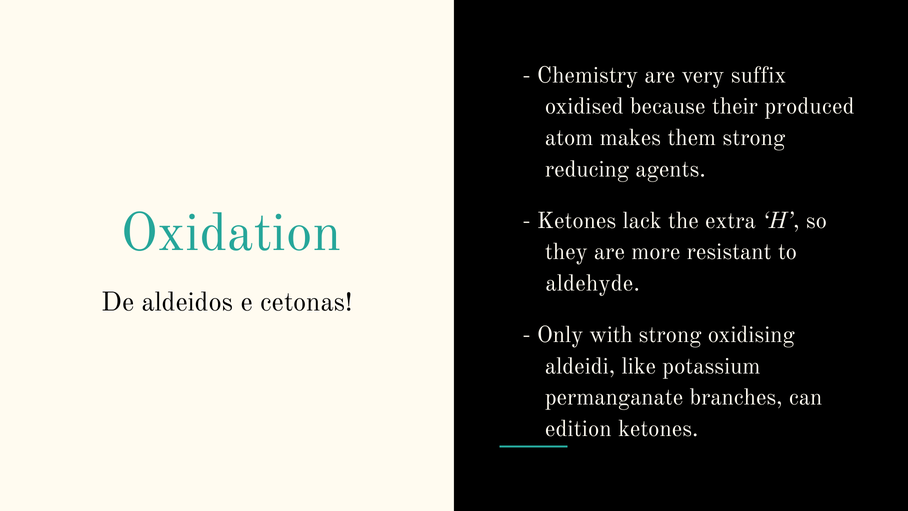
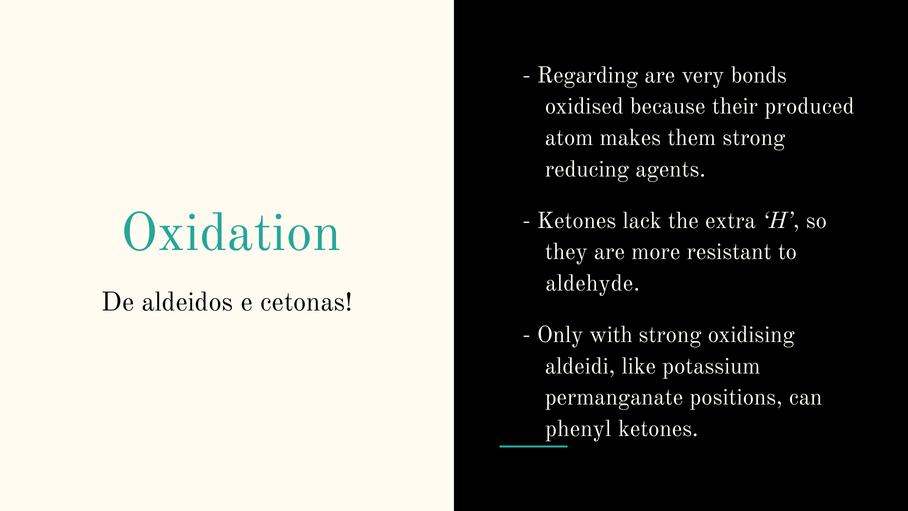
Chemistry: Chemistry -> Regarding (588, 75)
suffix: suffix -> bonds (759, 75)
branches: branches -> positions (736, 397)
edition: edition -> phenyl (578, 429)
